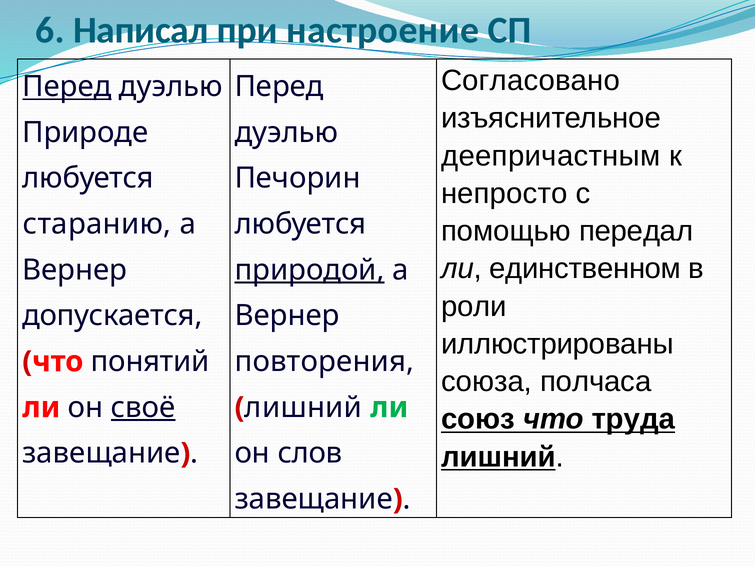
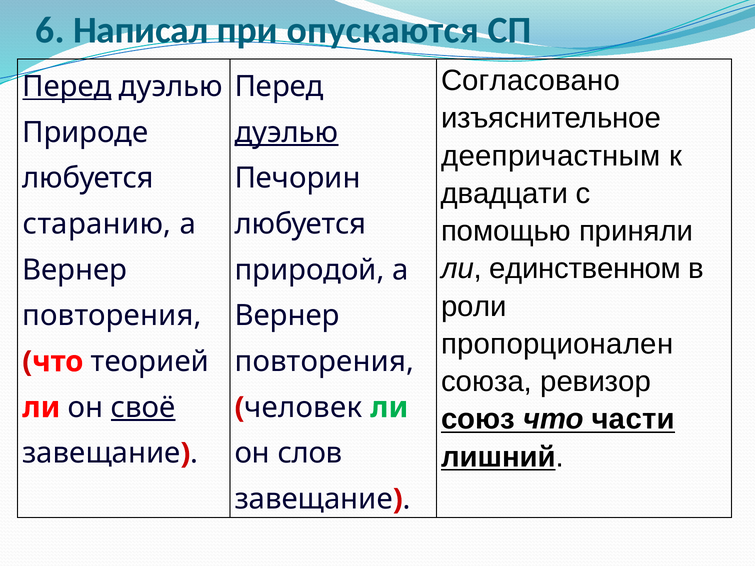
настроение: настроение -> опускаются (383, 30)
дуэлью underline: none -> present (286, 132)
непросто: непросто -> двадцати (504, 194)
передал: передал -> приняли (636, 231)
природой underline: present -> none (310, 270)
допускается: допускается -> повторения (112, 316)
иллюстрированы: иллюстрированы -> пропорционален (557, 344)
понятий: понятий -> теорией (150, 362)
полчаса: полчаса -> ревизор (596, 382)
лишний: лишний -> человек (303, 408)
труда: труда -> части (633, 419)
